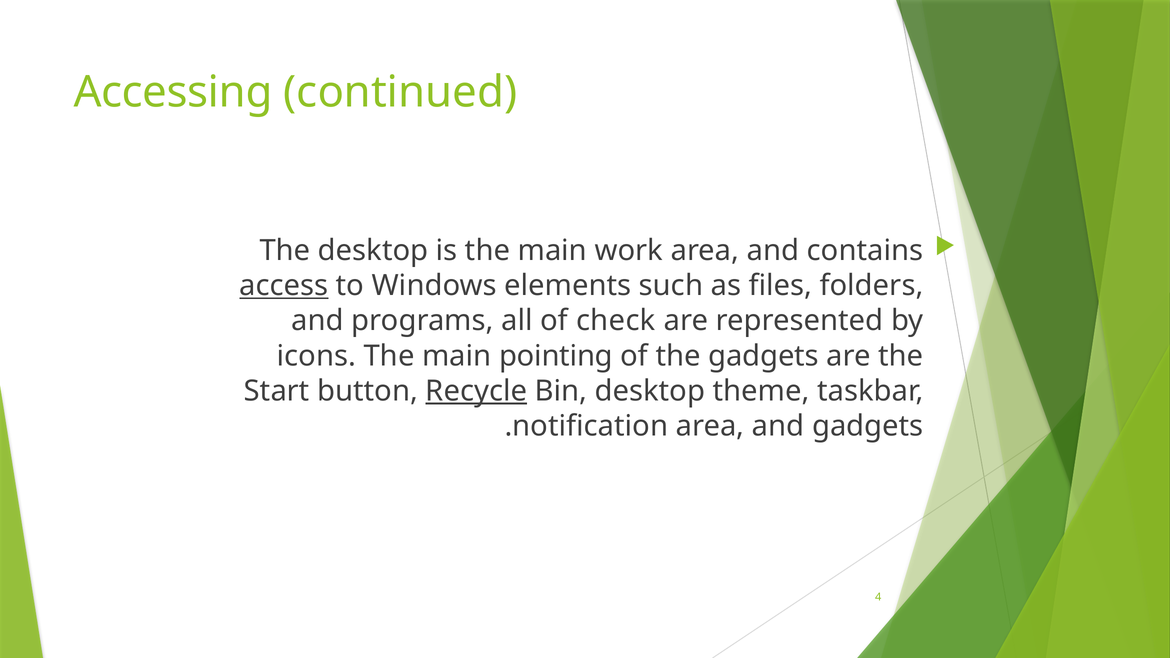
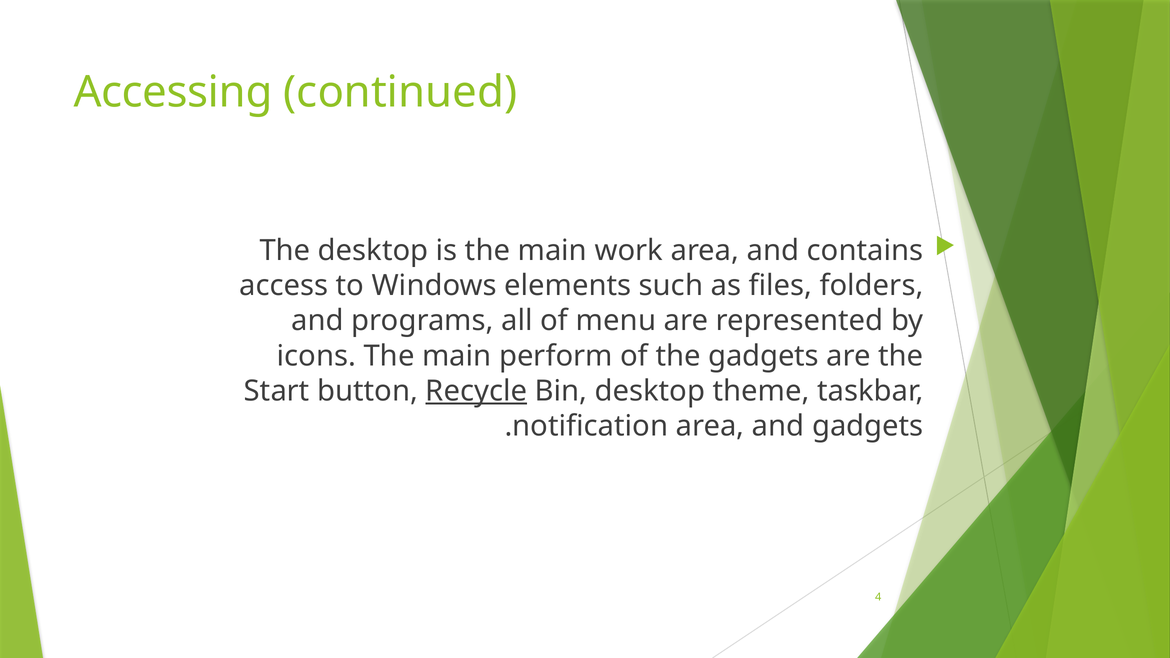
access underline: present -> none (284, 286)
check: check -> menu (616, 321)
pointing: pointing -> perform (556, 356)
